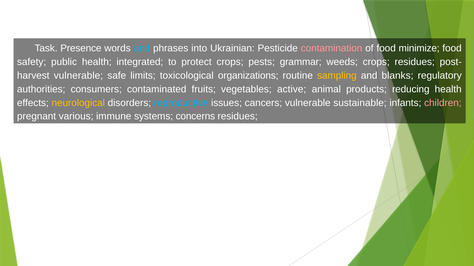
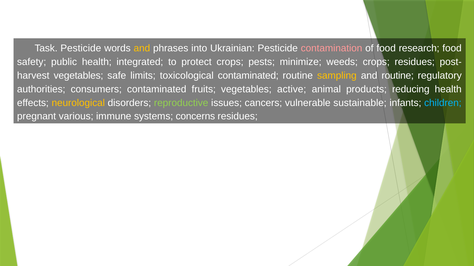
Task Presence: Presence -> Pesticide (81, 49)
and colour: light blue -> yellow (142, 49)
minimize: minimize -> research (419, 49)
grammar: grammar -> minimize (301, 62)
vulnerable: vulnerable -> vegetables (78, 76)
toxicological organizations: organizations -> contaminated (248, 76)
and blanks: blanks -> routine (398, 76)
reproductive colour: light blue -> light green (181, 103)
children colour: pink -> light blue (443, 103)
